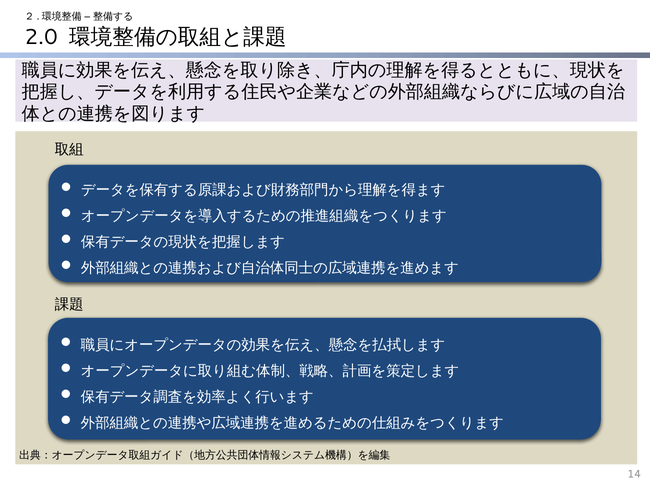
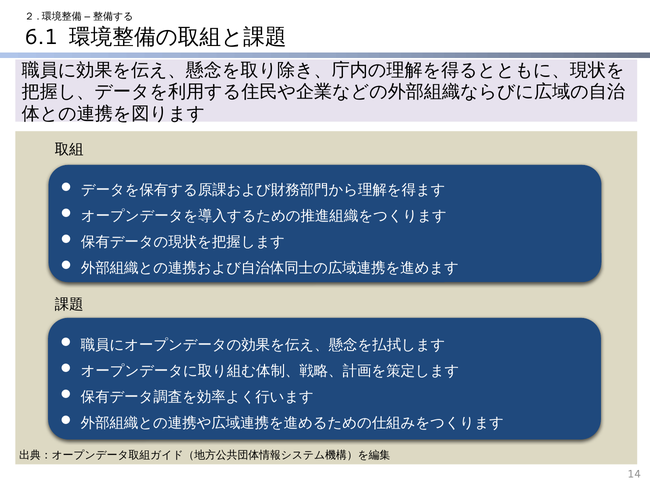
2.0: 2.0 -> 6.1 (41, 37)
